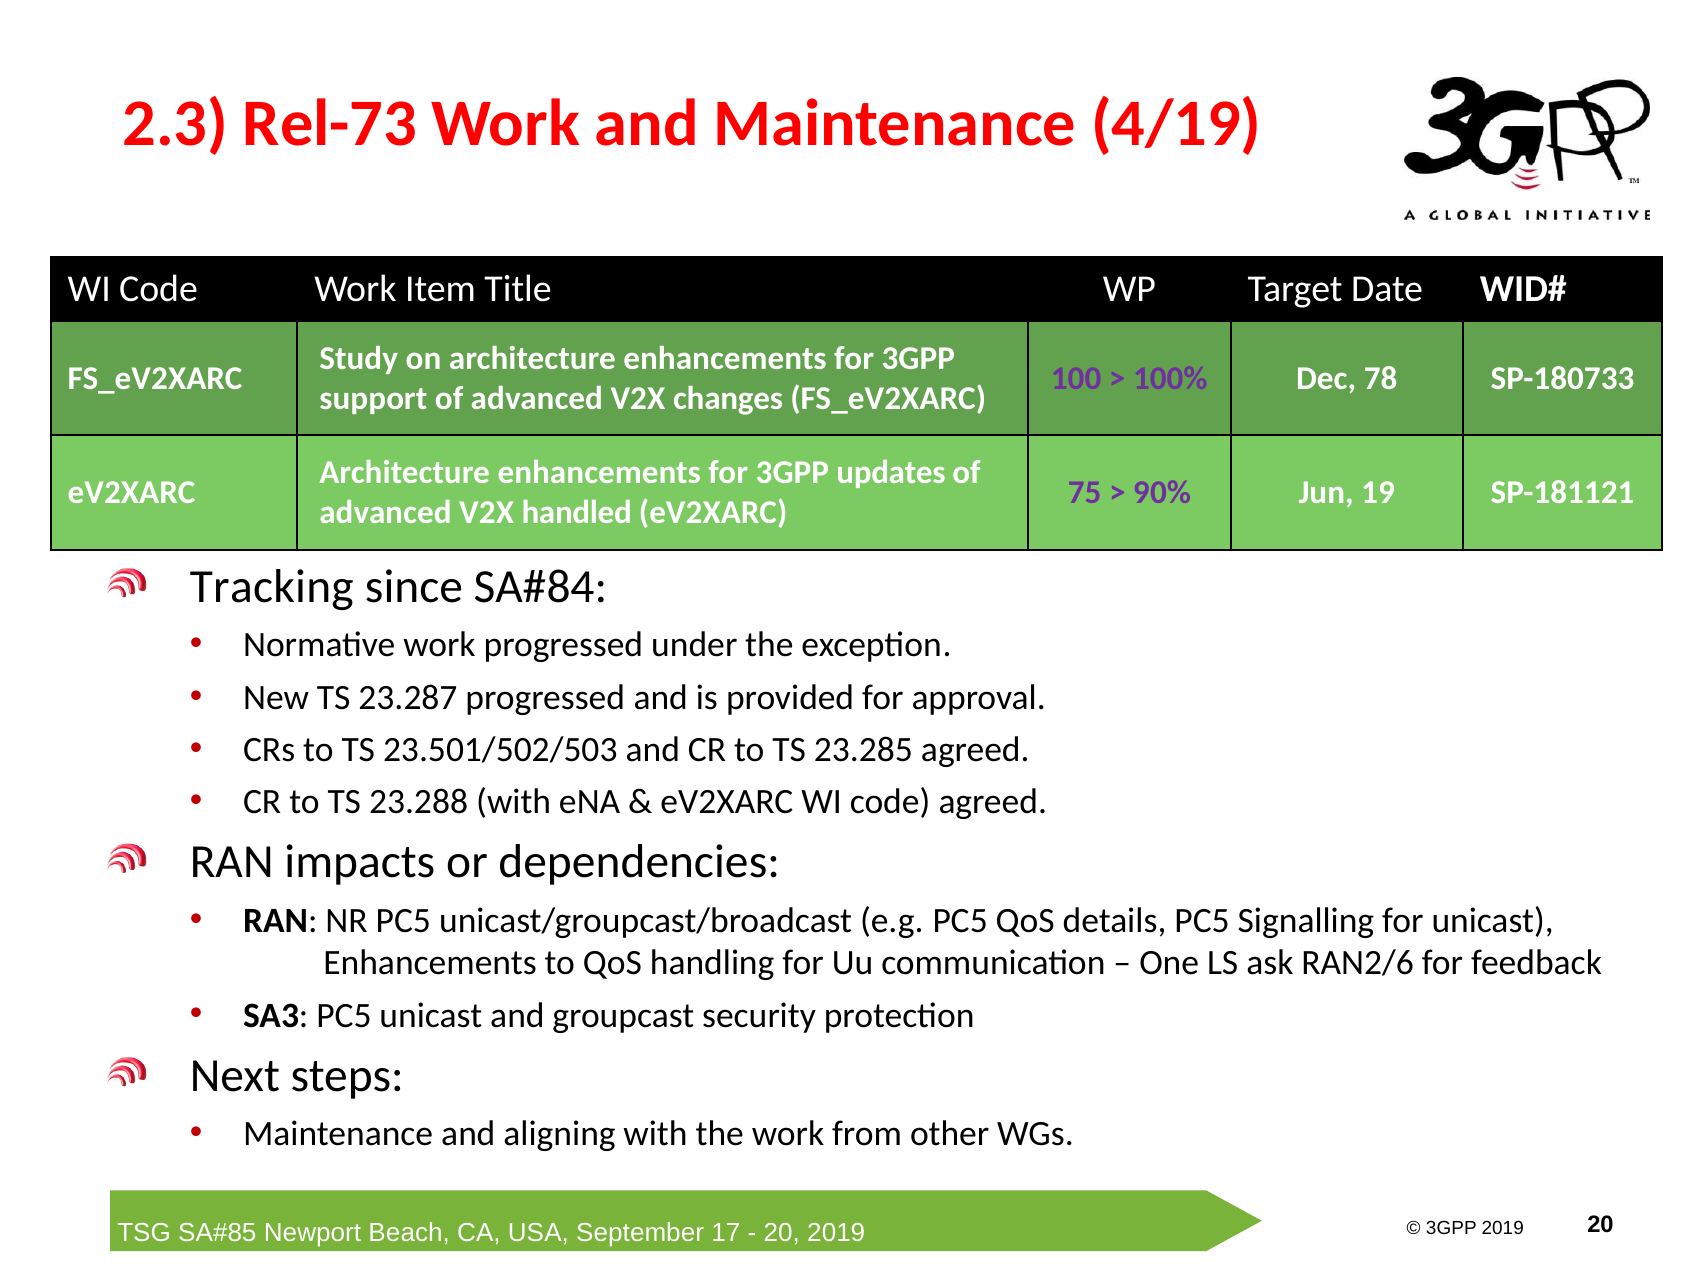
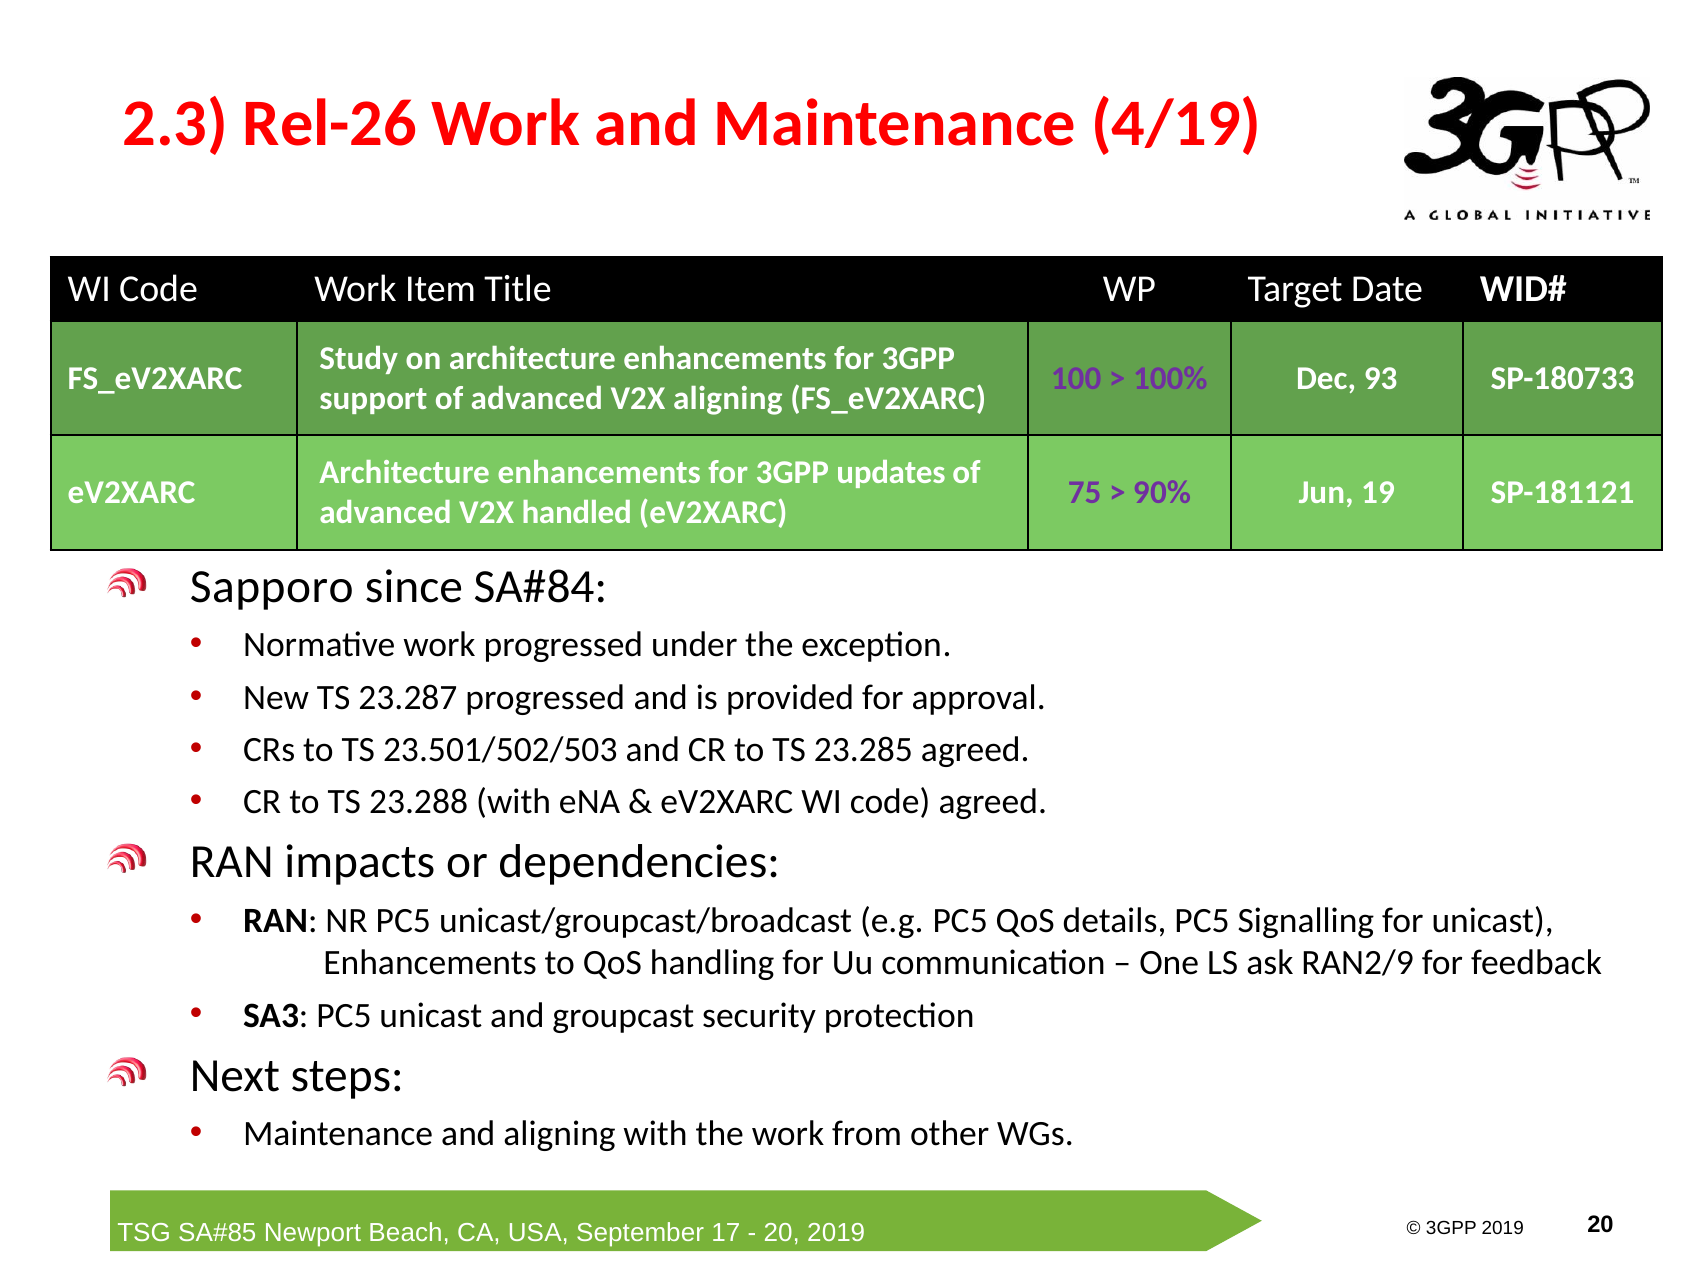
Rel-73: Rel-73 -> Rel-26 (330, 123)
78: 78 -> 93 (1381, 378)
V2X changes: changes -> aligning (728, 398)
Tracking: Tracking -> Sapporo (272, 586)
RAN2/6: RAN2/6 -> RAN2/9 (1358, 963)
